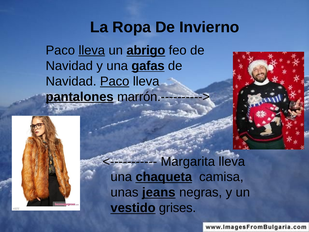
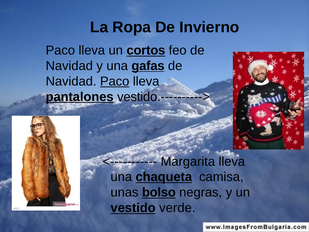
lleva underline: present -> none (92, 50)
abrigo: abrigo -> cortos (146, 50)
marrón.---------->: marrón.----------> -> vestido.----------> (163, 97)
jeans: jeans -> bolso (159, 192)
grises: grises -> verde (177, 208)
